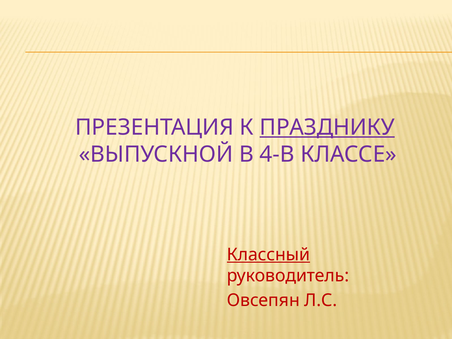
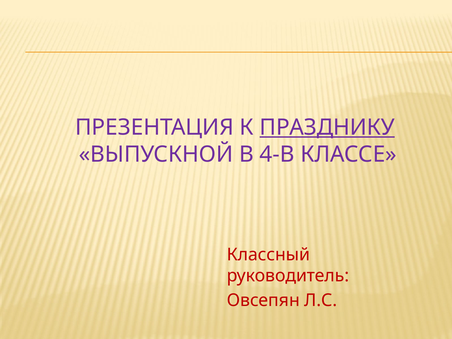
Классный underline: present -> none (268, 255)
